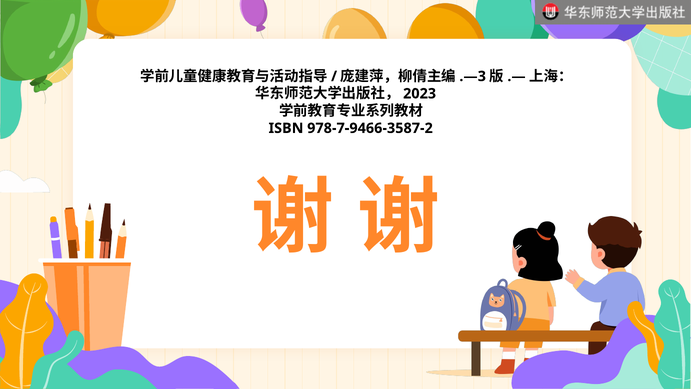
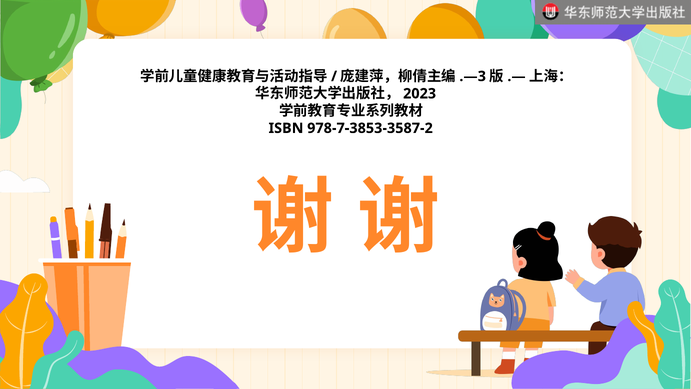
978-7-9466-3587-2: 978-7-9466-3587-2 -> 978-7-3853-3587-2 (370, 128)
